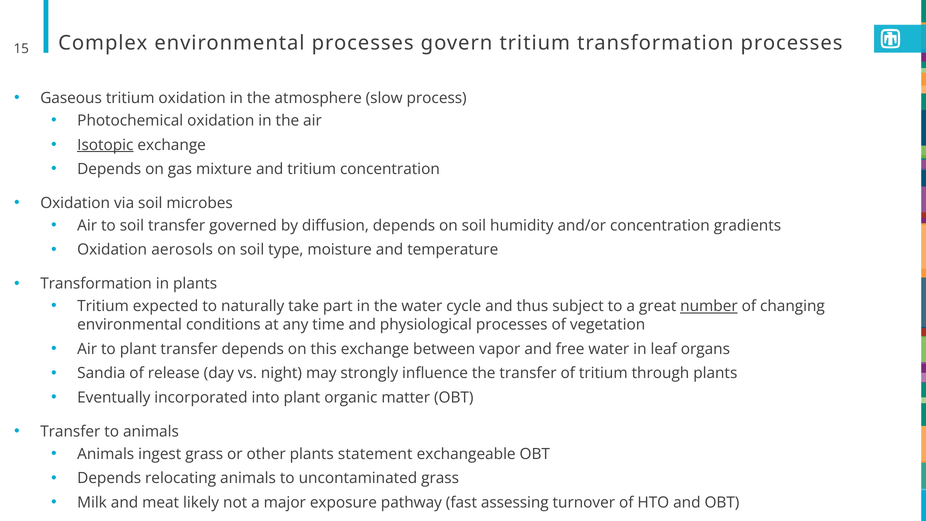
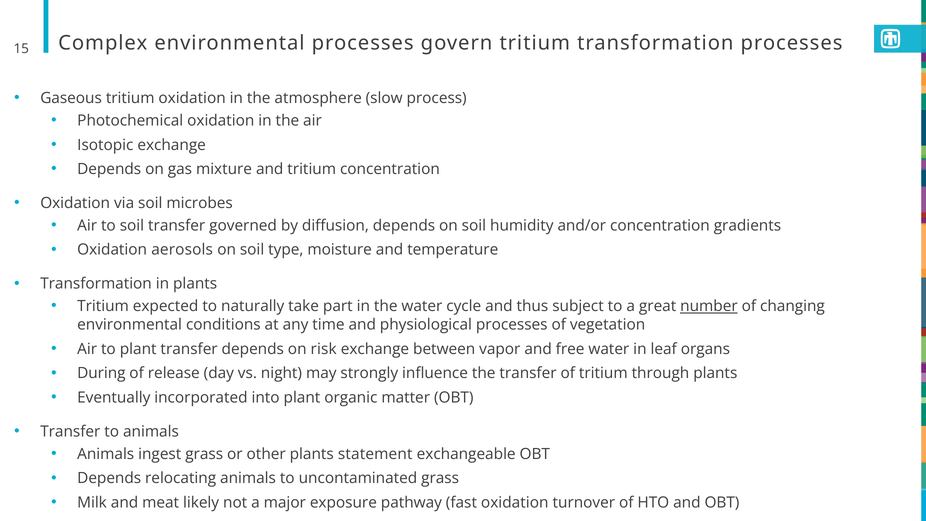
Isotopic underline: present -> none (105, 145)
this: this -> risk (324, 349)
Sandia: Sandia -> During (101, 373)
fast assessing: assessing -> oxidation (515, 503)
